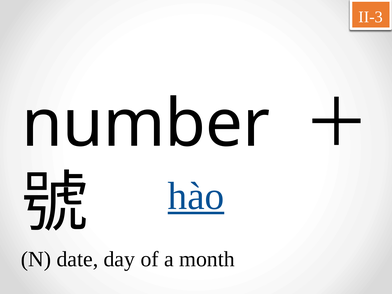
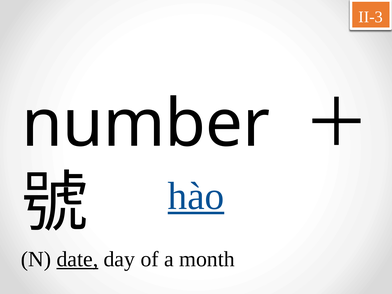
date underline: none -> present (77, 259)
